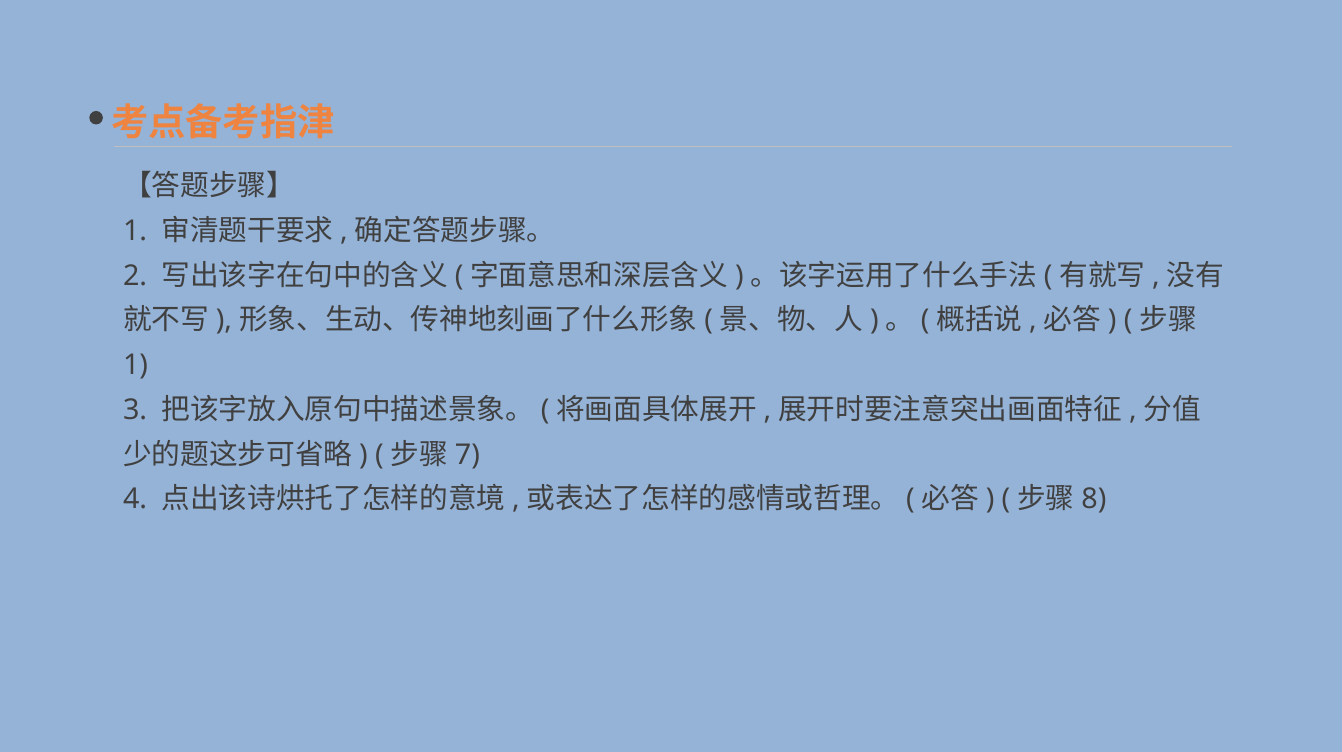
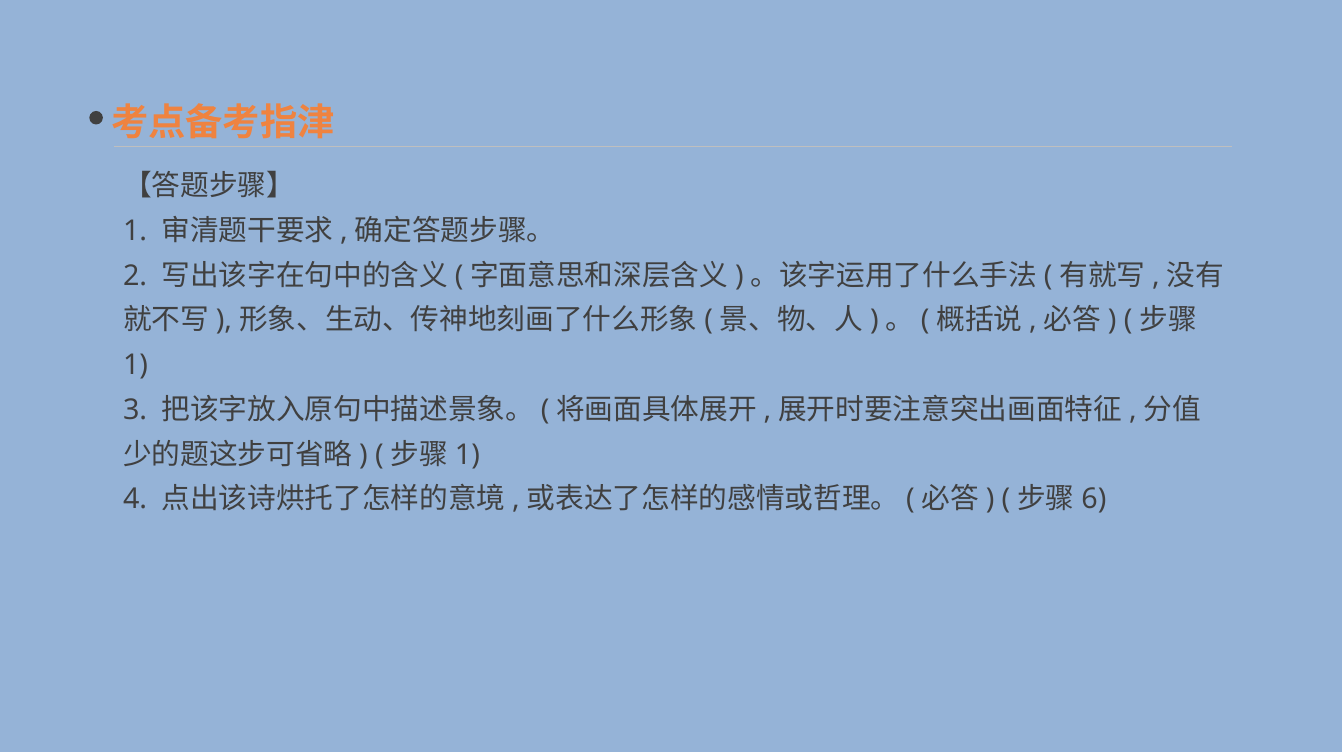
7: 7 -> 1 (467, 455)
8: 8 -> 6 (1094, 500)
